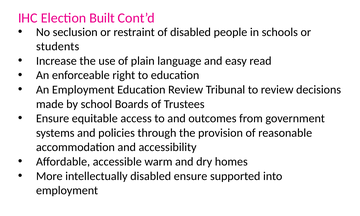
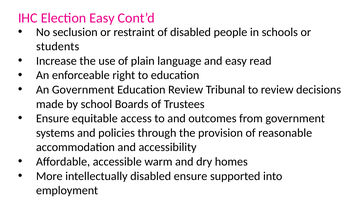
Election Built: Built -> Easy (102, 18)
An Employment: Employment -> Government (83, 90)
